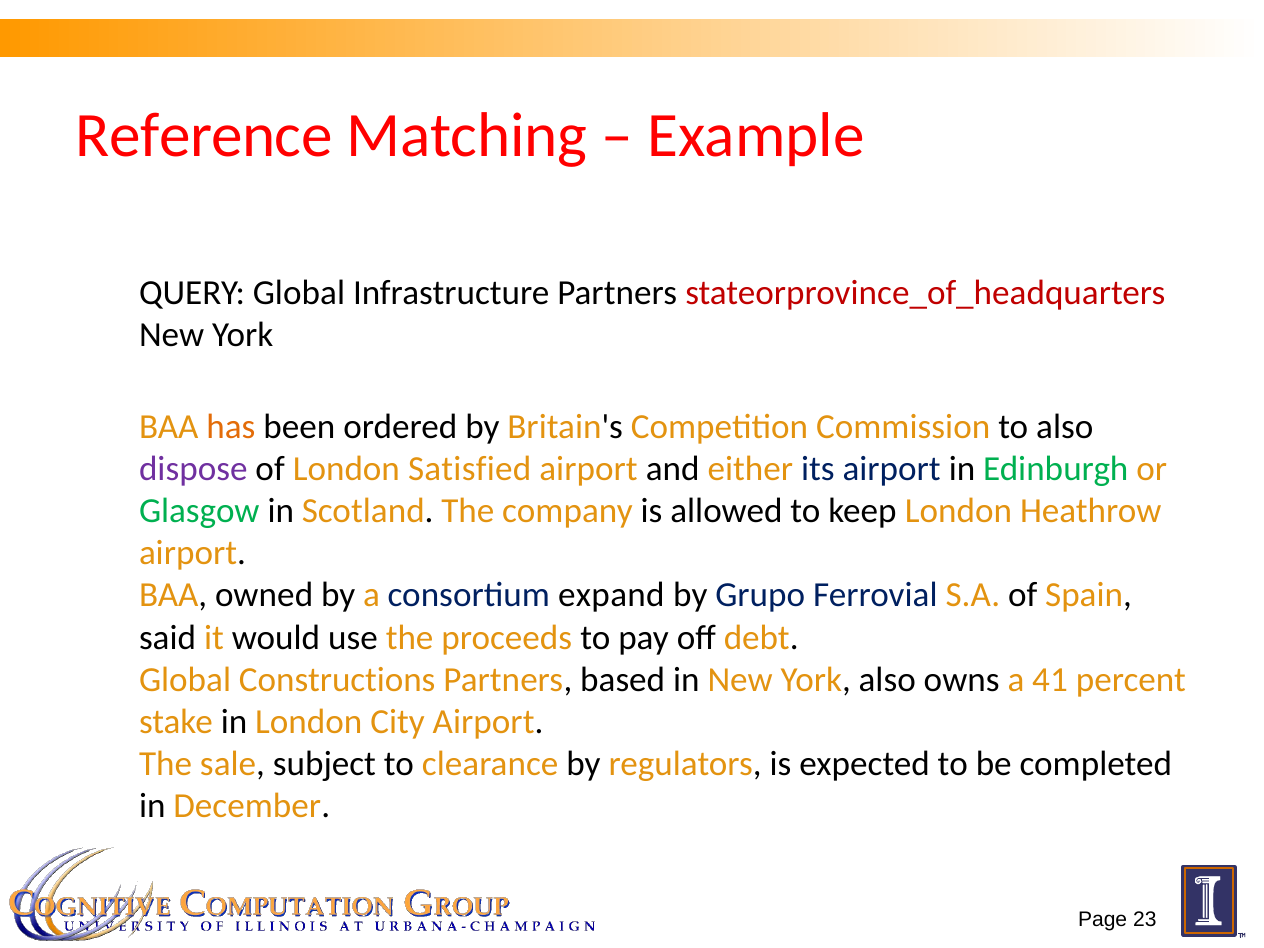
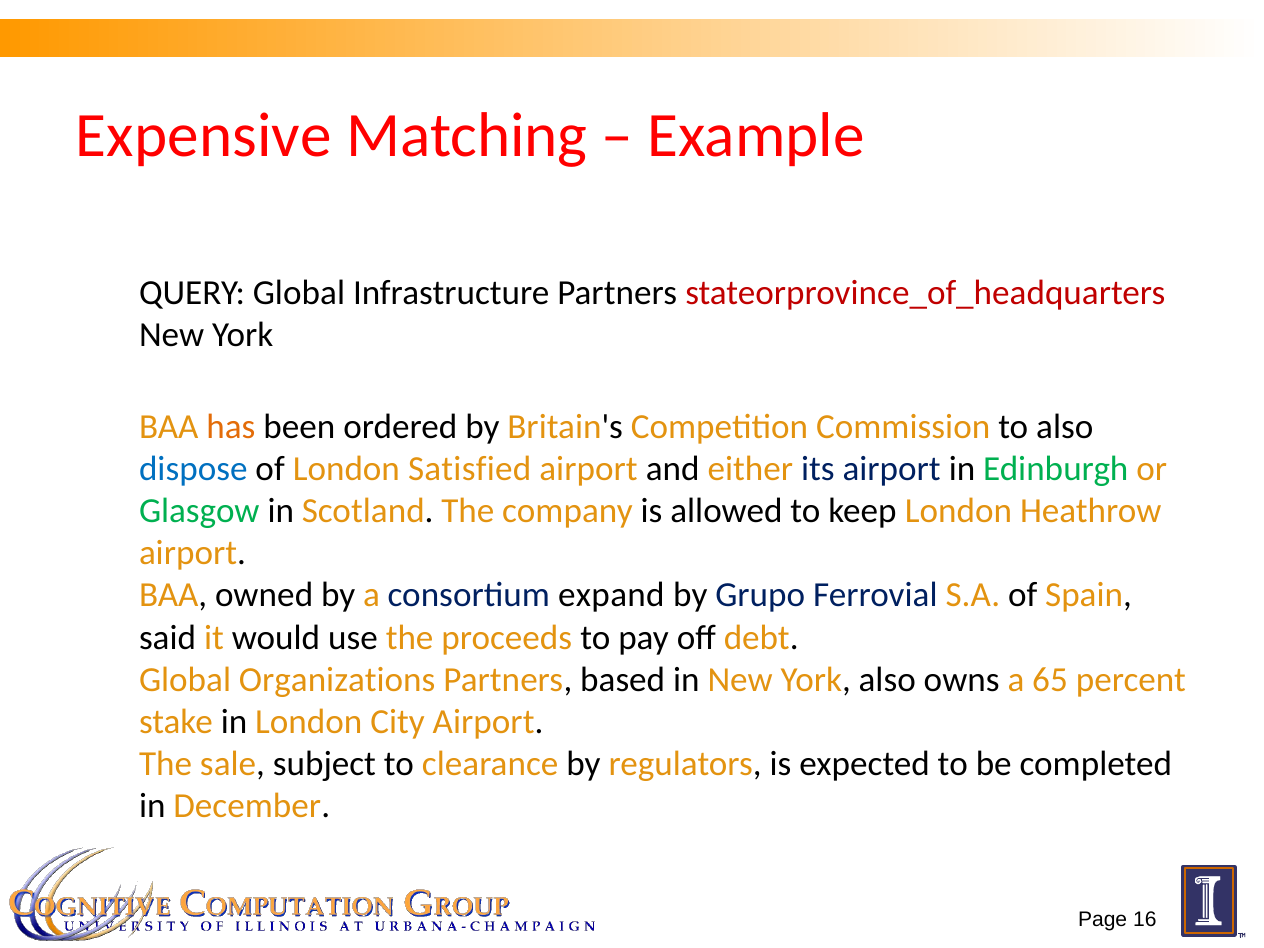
Reference: Reference -> Expensive (204, 136)
dispose colour: purple -> blue (193, 469)
Constructions: Constructions -> Organizations (337, 680)
41: 41 -> 65 (1050, 680)
23: 23 -> 16 (1145, 920)
